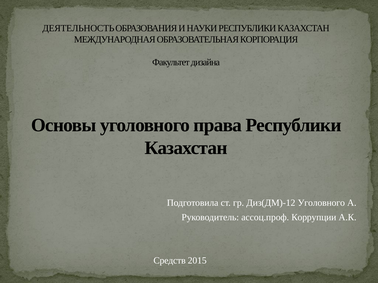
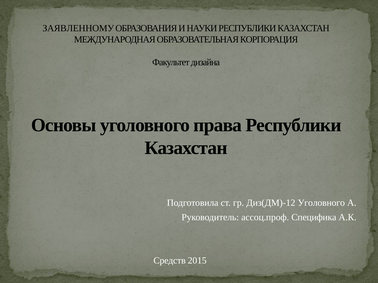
ДЕЯТЕЛЬНОСТЬ: ДЕЯТЕЛЬНОСТЬ -> ЗАЯВЛЕННОМУ (78, 28)
Коррупции: Коррупции -> Специфика (314, 218)
